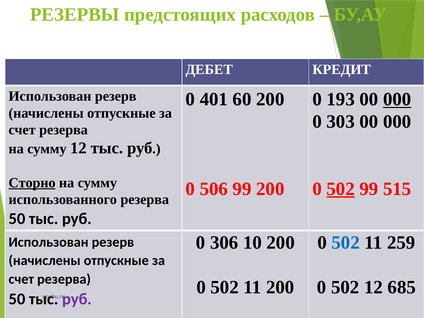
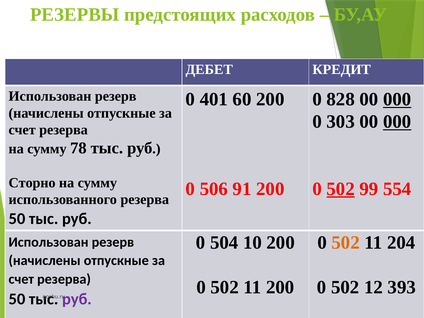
193: 193 -> 828 (341, 99)
000 underline: none -> present (397, 122)
сумму 12: 12 -> 78 (78, 148)
Сторно underline: present -> none (32, 183)
506 99: 99 -> 91 (242, 189)
515: 515 -> 554 (397, 189)
306: 306 -> 504 (224, 243)
502 colour: blue -> orange (346, 243)
259: 259 -> 204 (401, 243)
685: 685 -> 393 (402, 287)
